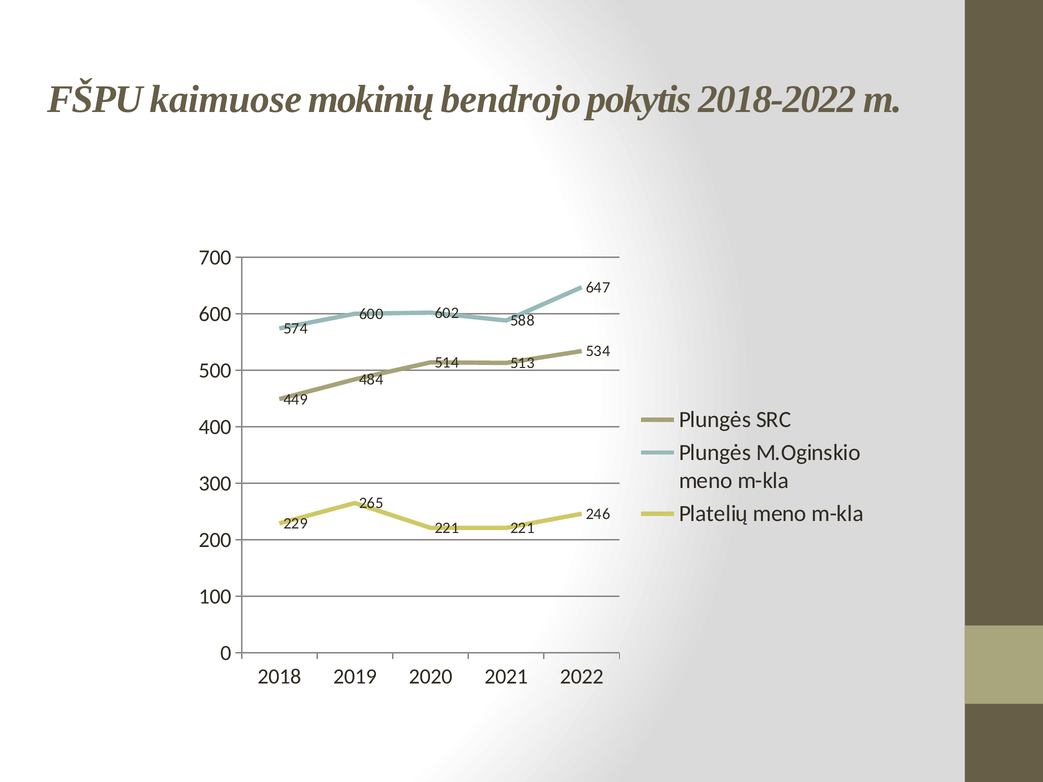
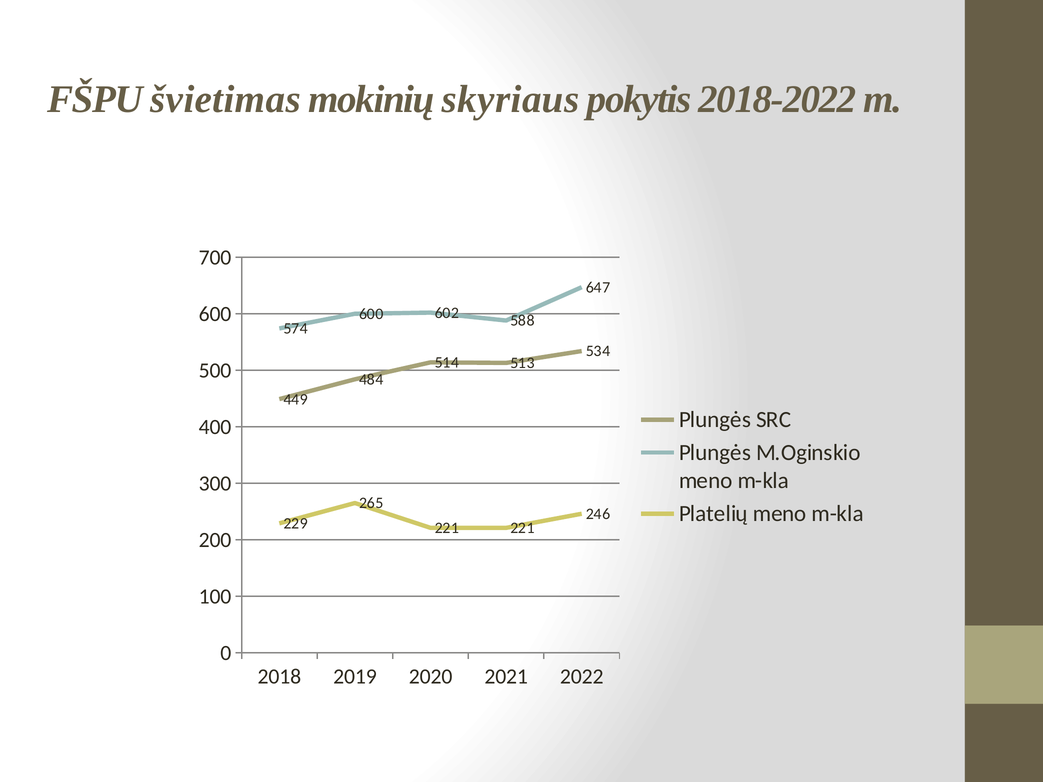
kaimuose: kaimuose -> švietimas (226, 99)
bendrojo: bendrojo -> skyriaus (511, 99)
